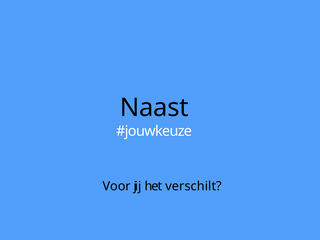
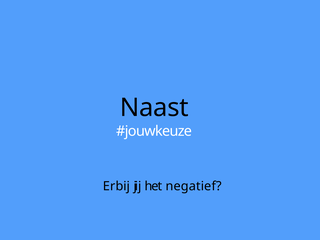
Voor: Voor -> Erbĳ (117, 186)
verschilt: verschilt -> negatief (194, 186)
